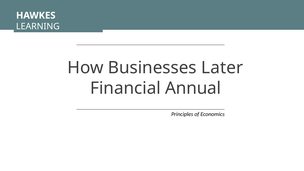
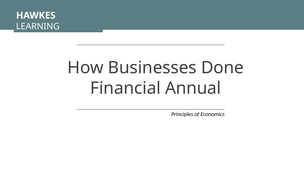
Later: Later -> Done (222, 68)
